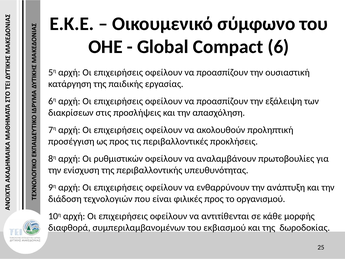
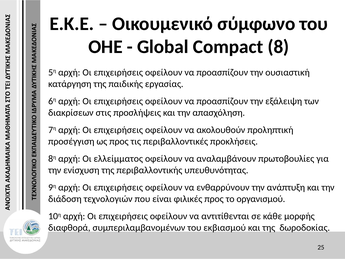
6: 6 -> 8 (278, 47)
ρυθμιστικών: ρυθμιστικών -> ελλείμματος (118, 159)
